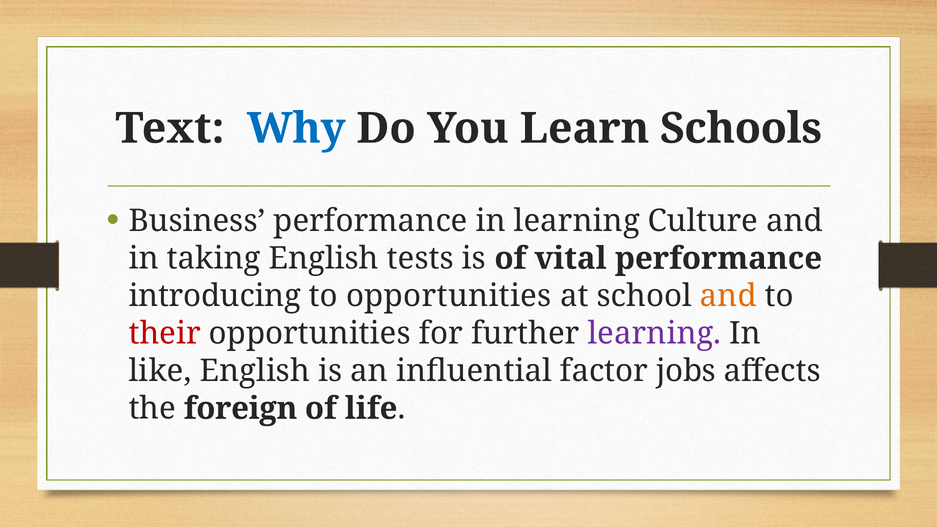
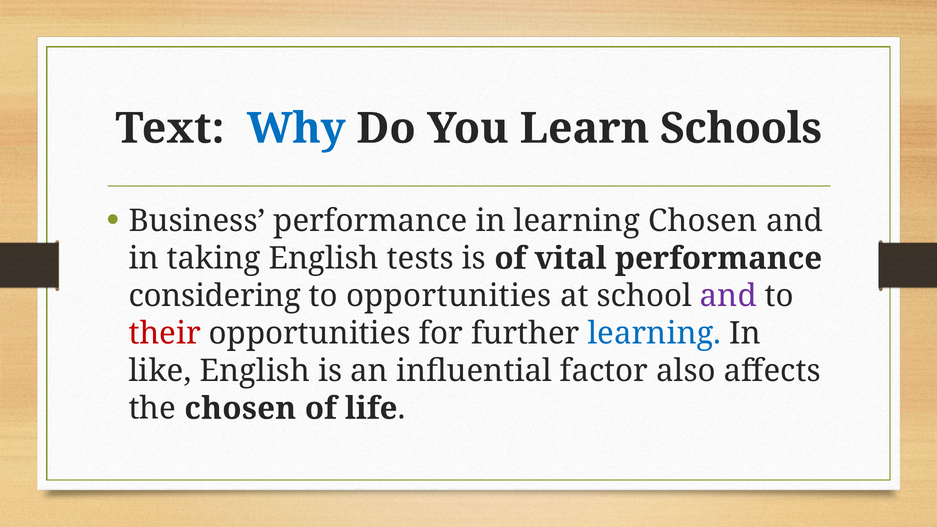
learning Culture: Culture -> Chosen (703, 221)
introducing: introducing -> considering (215, 296)
and colour: orange -> purple (728, 296)
learning colour: purple -> blue (655, 334)
jobs: jobs -> also (686, 371)
the foreign: foreign -> chosen (240, 409)
